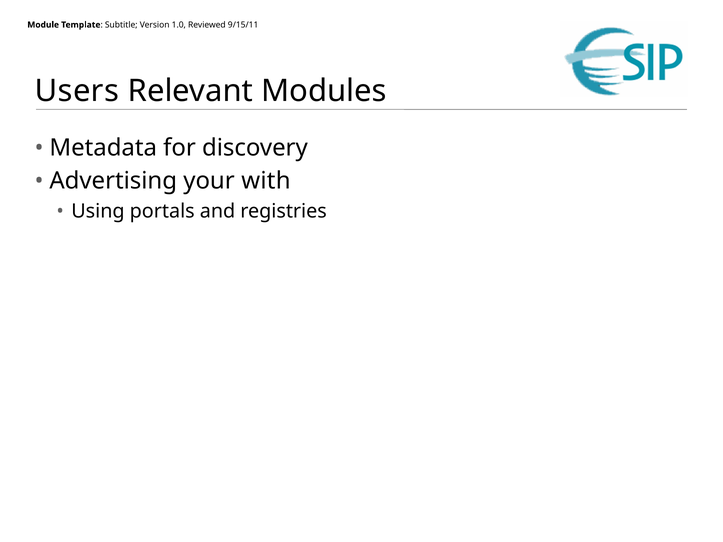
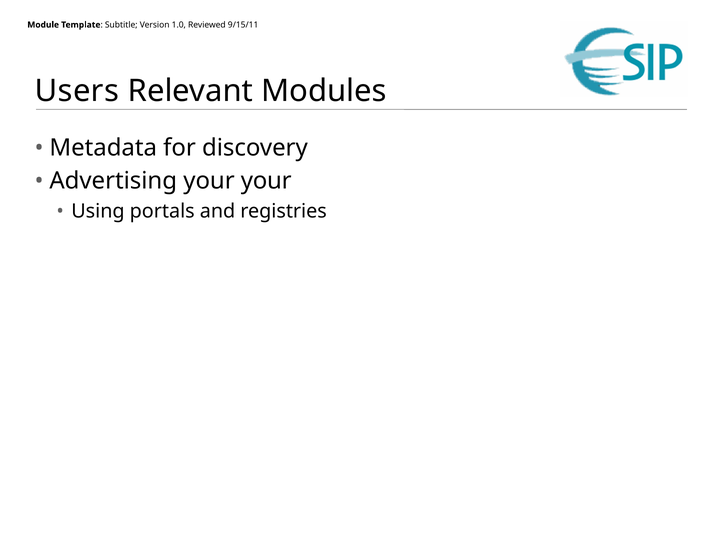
your with: with -> your (266, 181)
